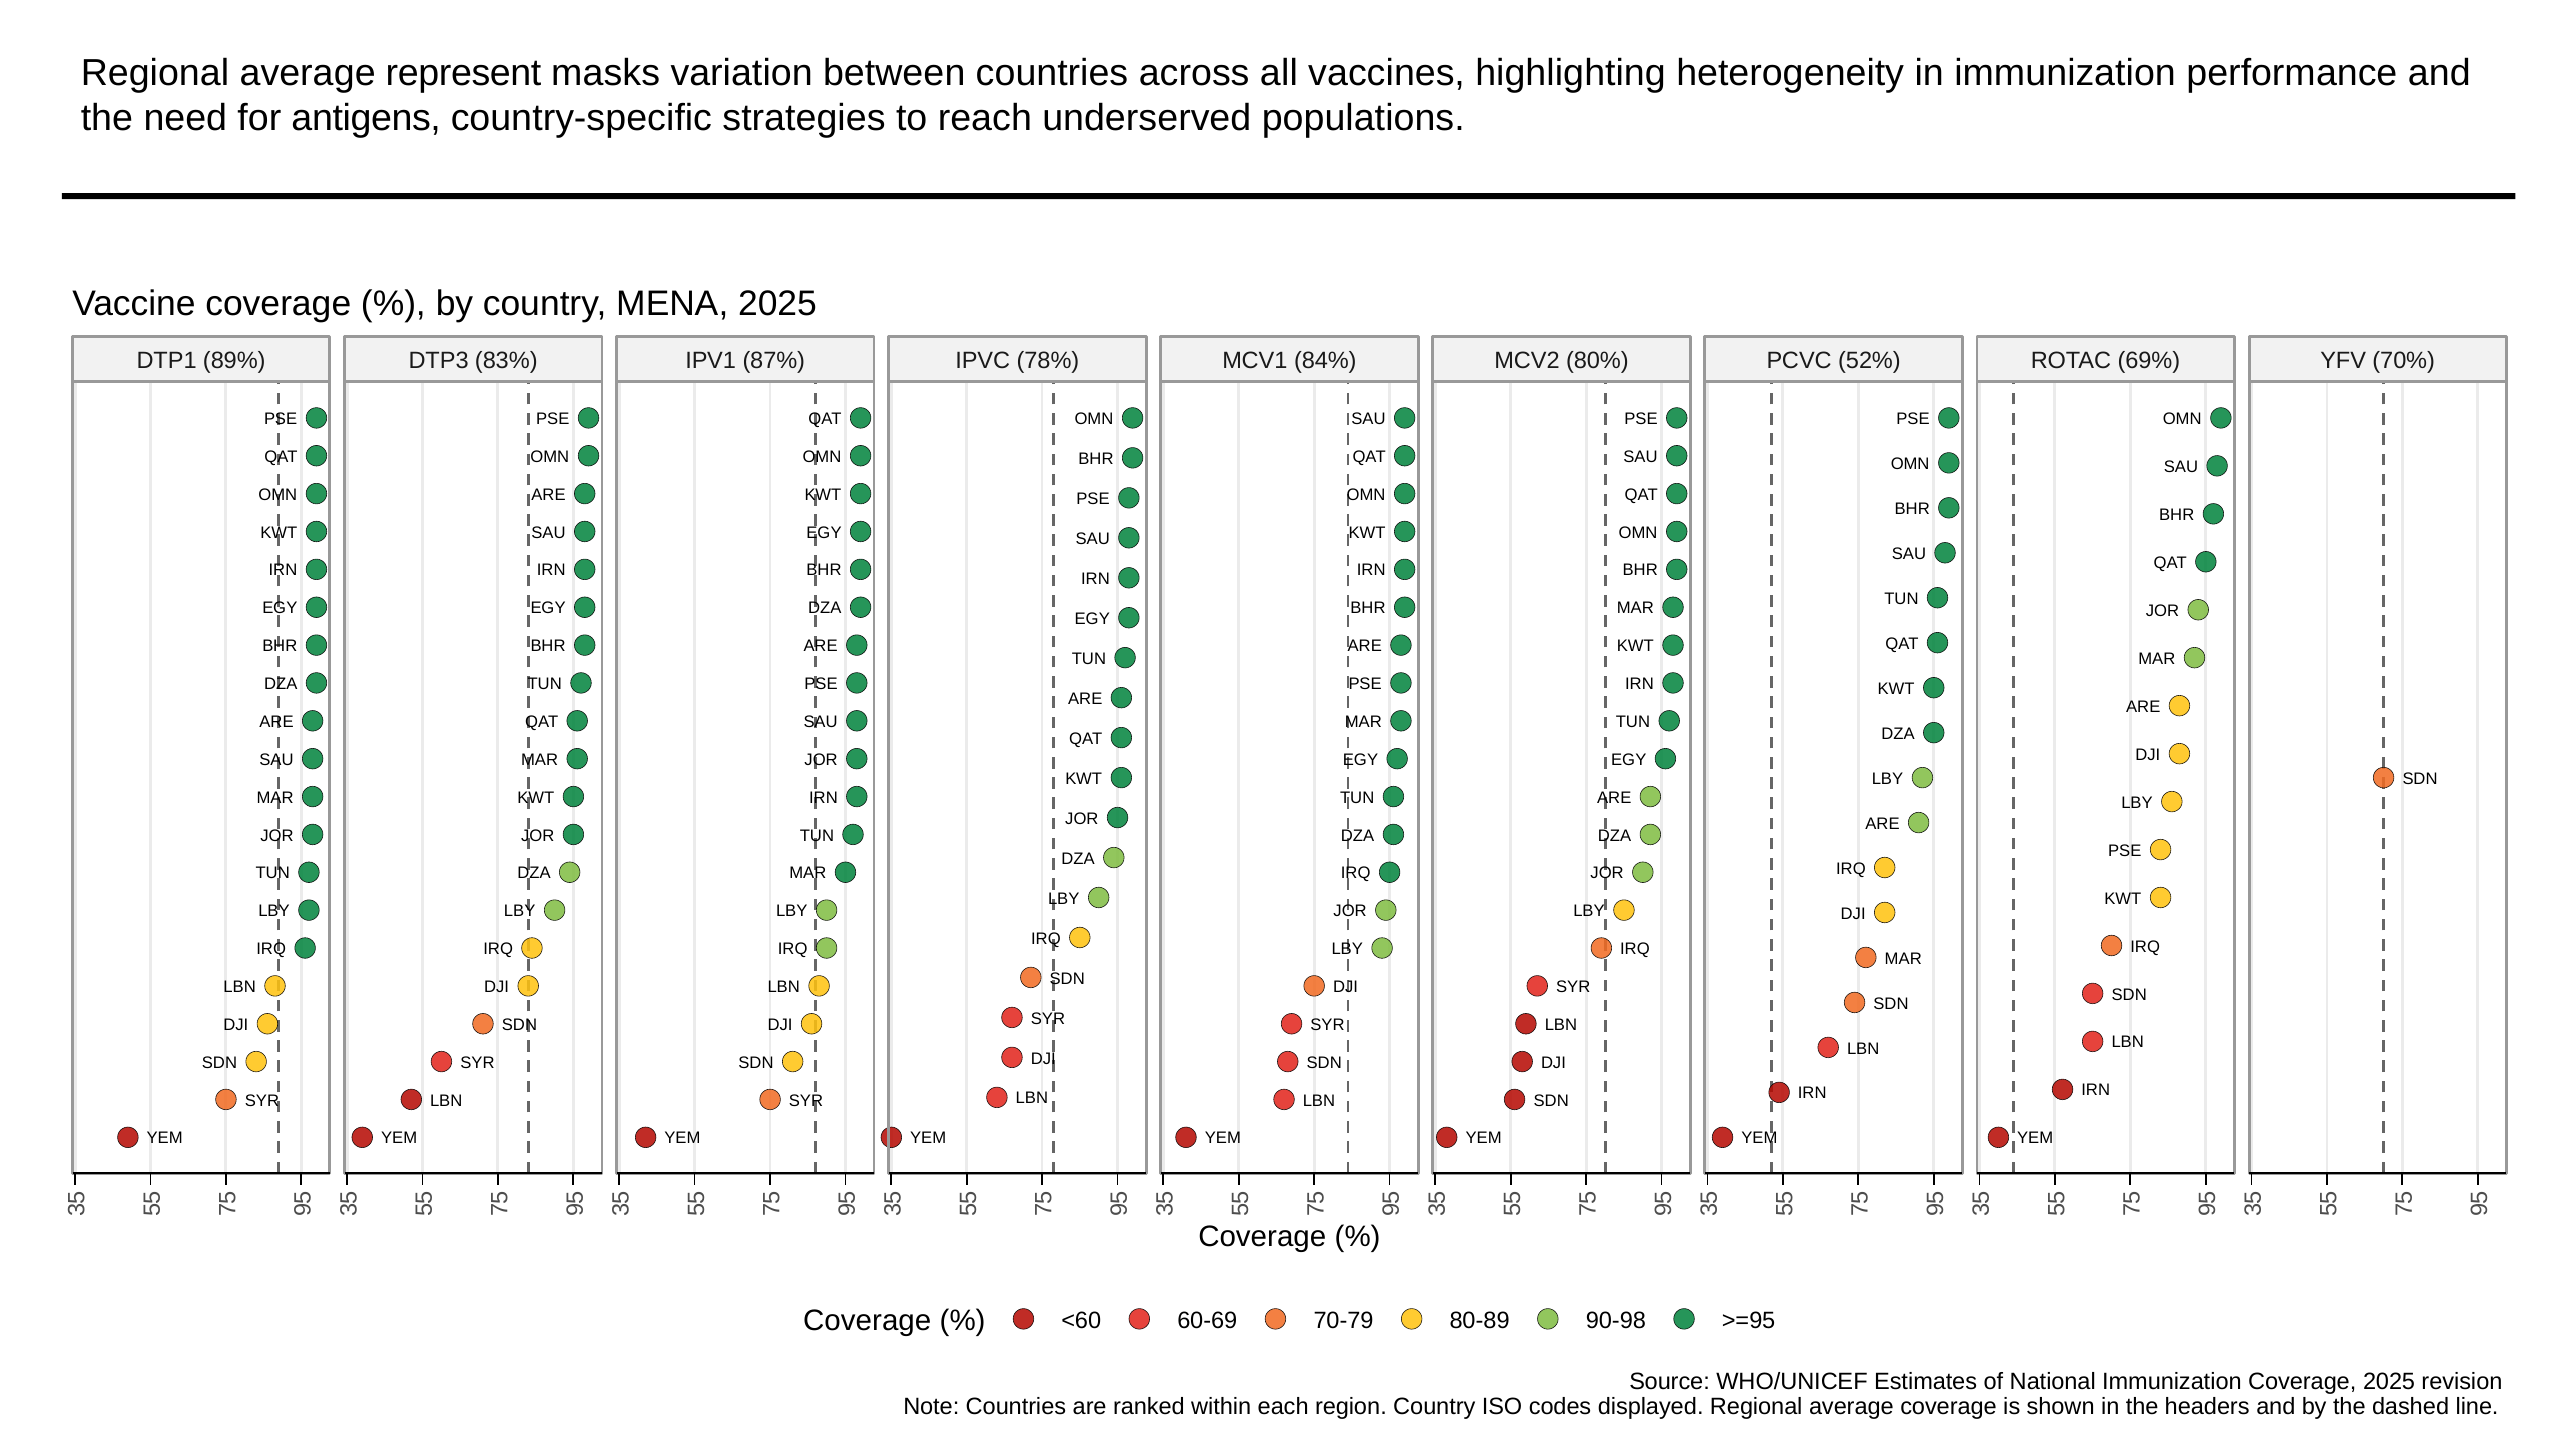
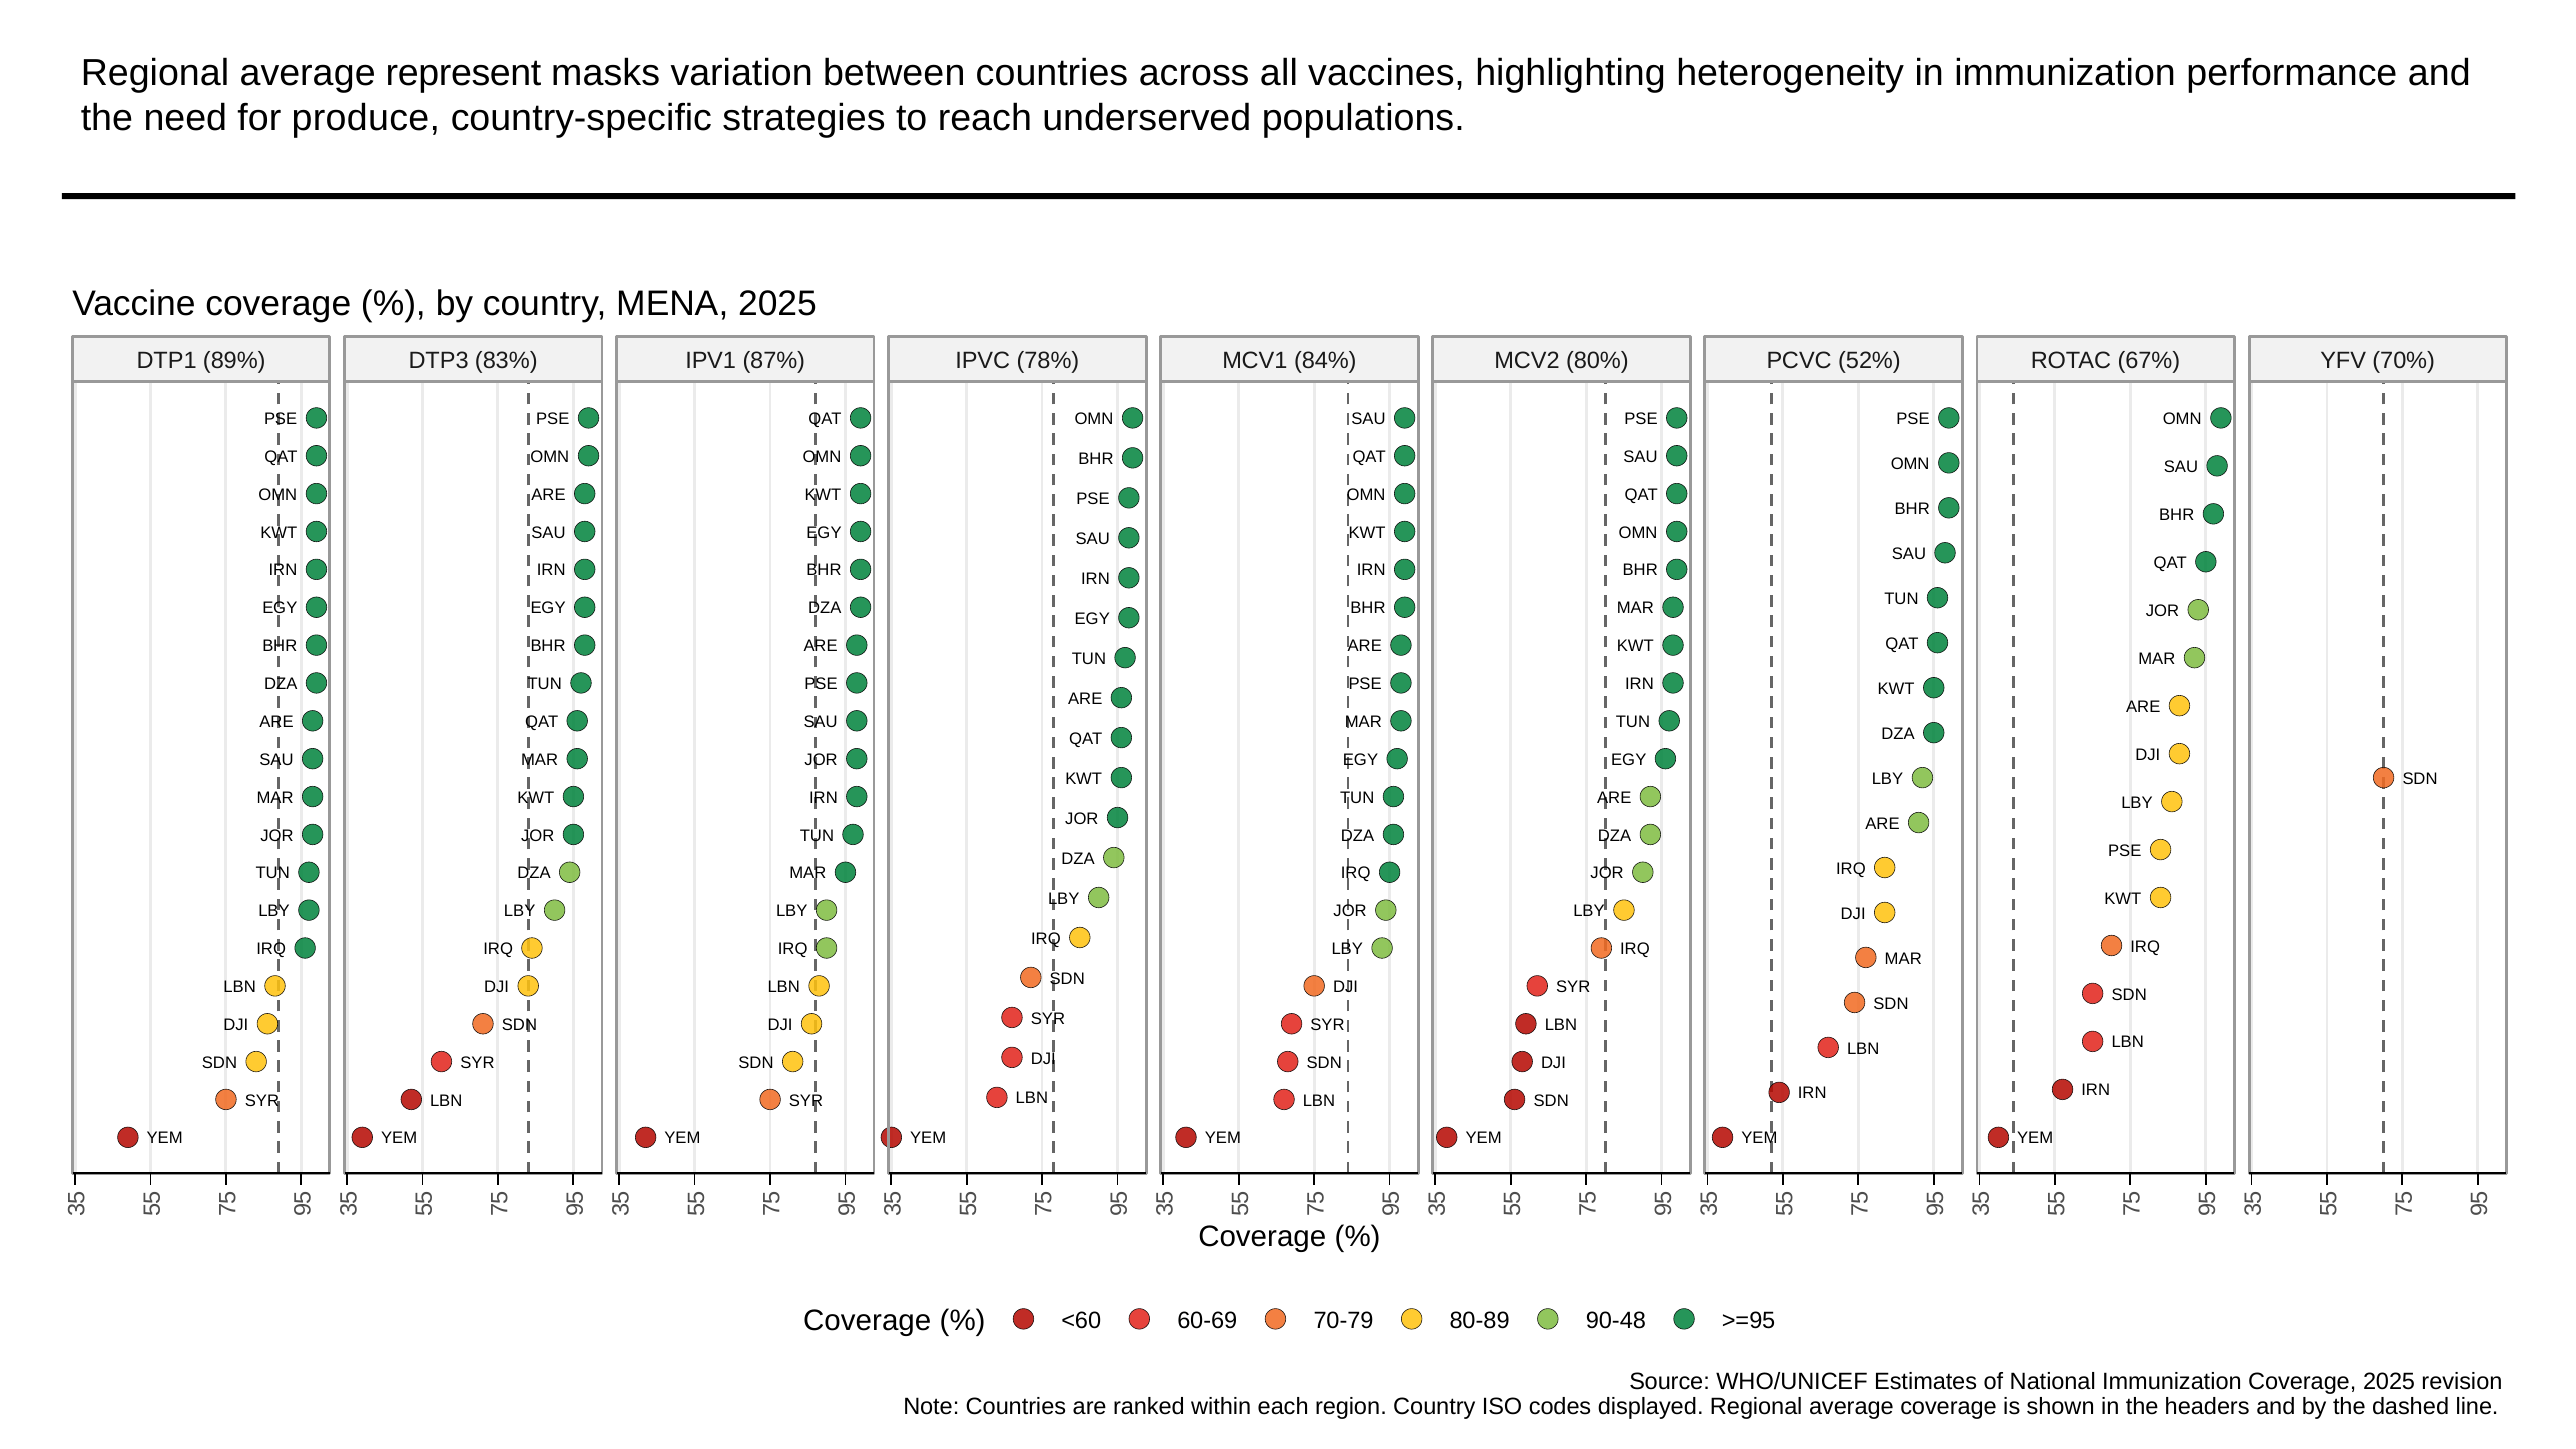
antigens: antigens -> produce (366, 118)
69%: 69% -> 67% (2149, 361)
90-98: 90-98 -> 90-48 (1616, 1320)
